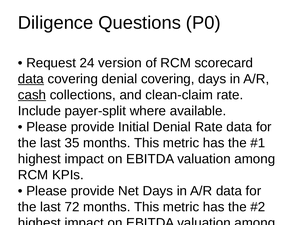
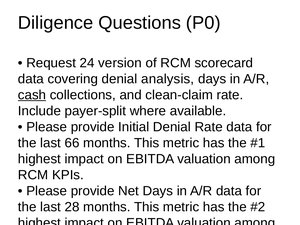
data underline: present -> none (31, 79)
denial covering: covering -> analysis (168, 79)
35: 35 -> 66 (72, 143)
72: 72 -> 28 (72, 207)
